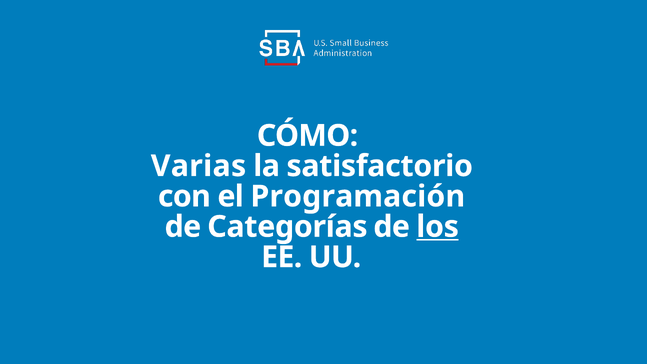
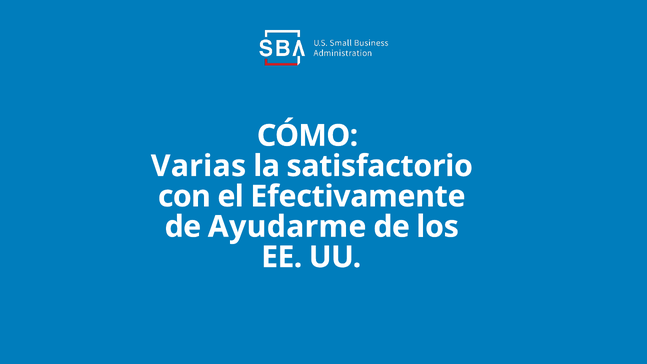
Programación: Programación -> Efectivamente (358, 196)
Categorías: Categorías -> Ayudarme (287, 227)
los underline: present -> none (438, 227)
